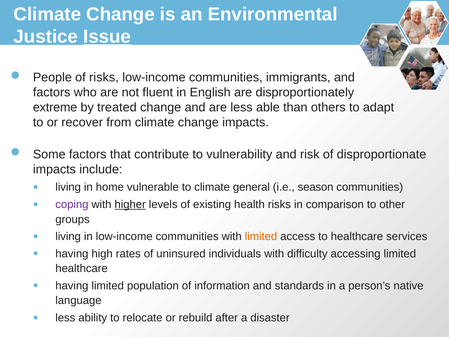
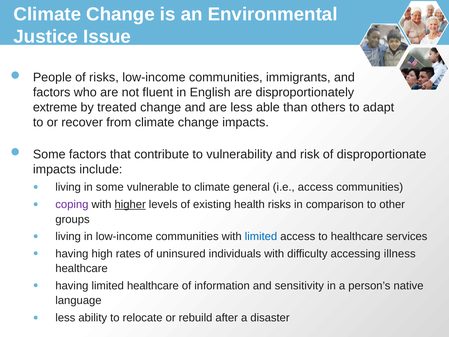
Issue underline: present -> none (107, 37)
in home: home -> some (110, 187)
i.e season: season -> access (316, 187)
limited colour: orange -> blue (261, 236)
accessing limited: limited -> illness (400, 253)
limited population: population -> healthcare (153, 285)
standards: standards -> sensitivity (299, 285)
